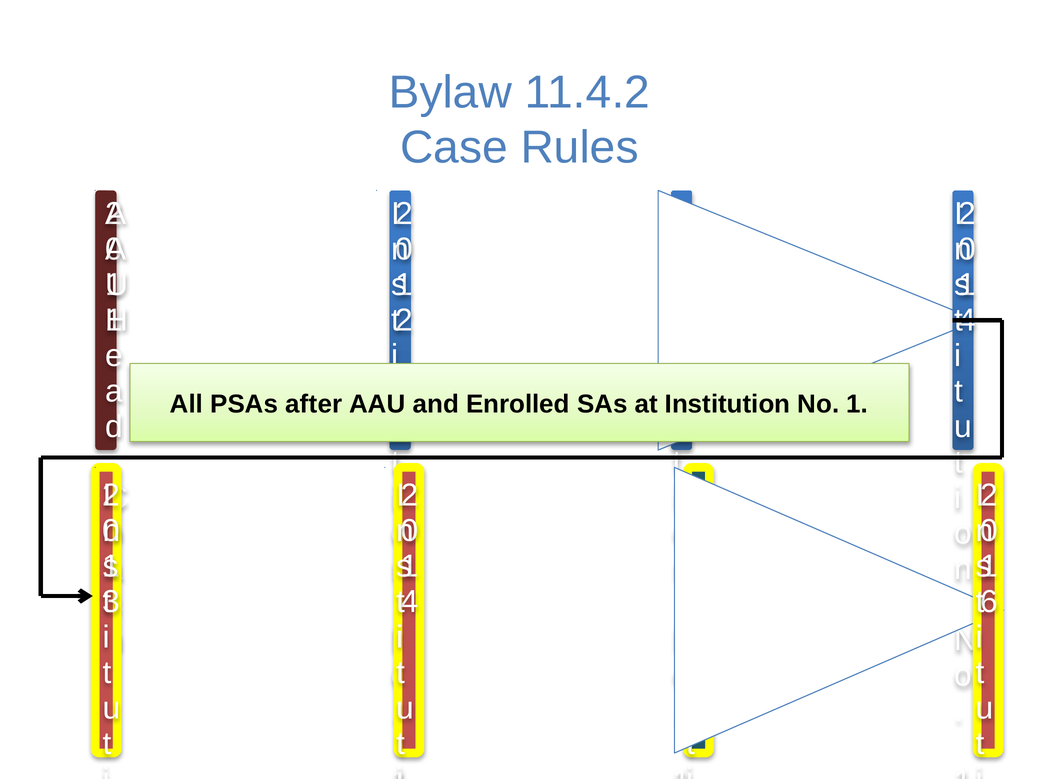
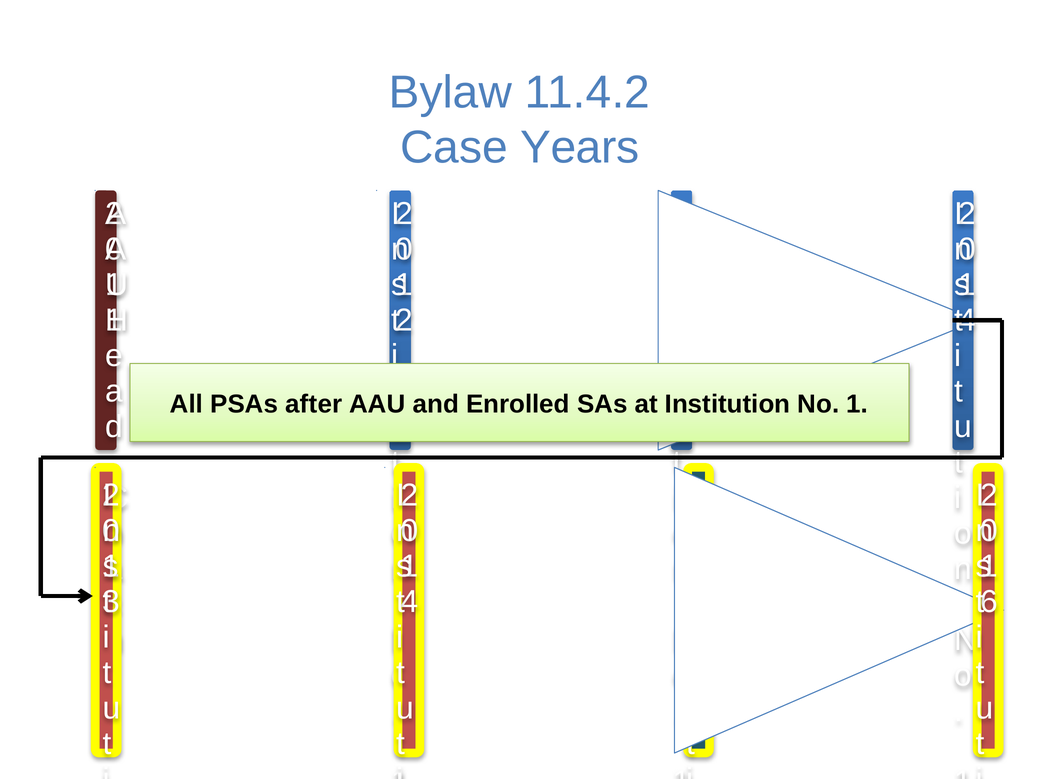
Rules: Rules -> Years (580, 148)
